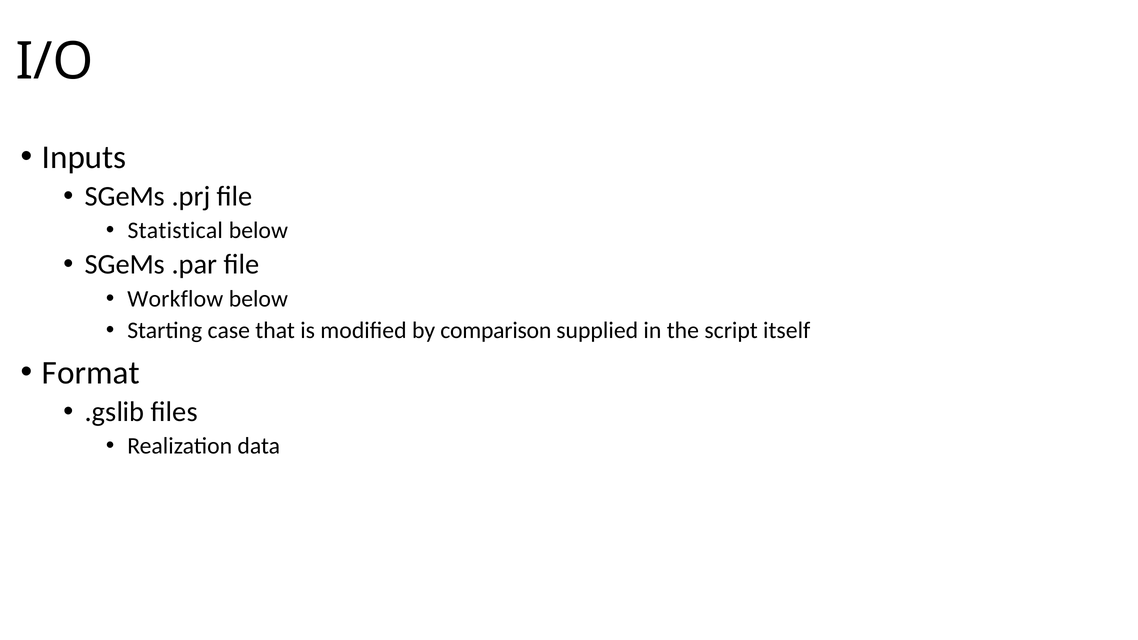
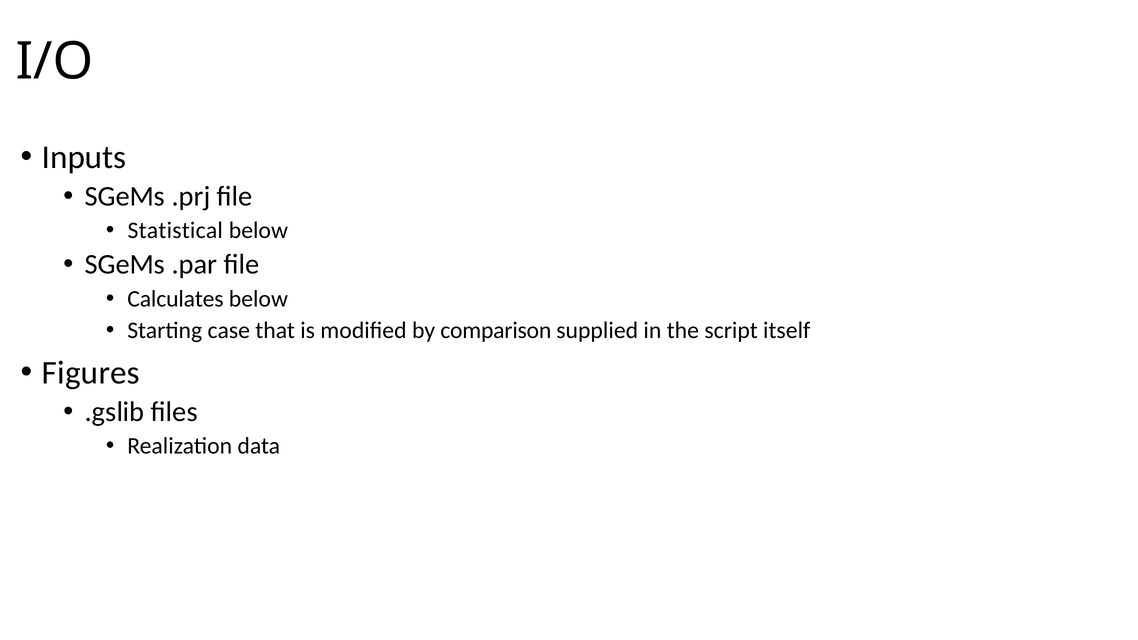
Workflow: Workflow -> Calculates (175, 299)
Format: Format -> Figures (91, 373)
